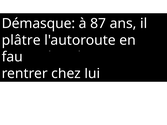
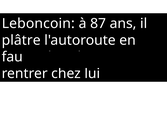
Démasque: Démasque -> Leboncoin (38, 24)
